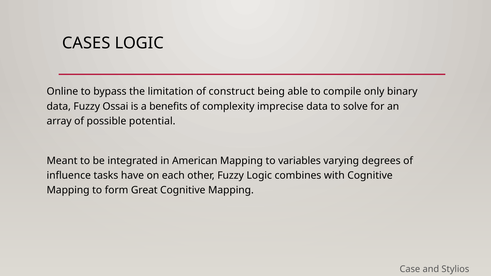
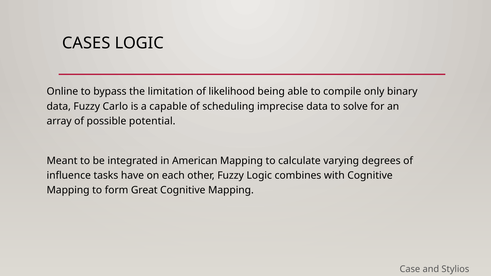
construct: construct -> likelihood (232, 92)
Ossai: Ossai -> Carlo (115, 106)
benefits: benefits -> capable (168, 106)
complexity: complexity -> scheduling (228, 106)
variables: variables -> calculate (299, 161)
